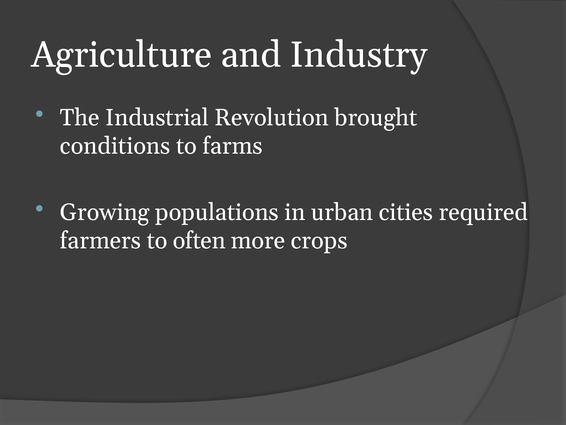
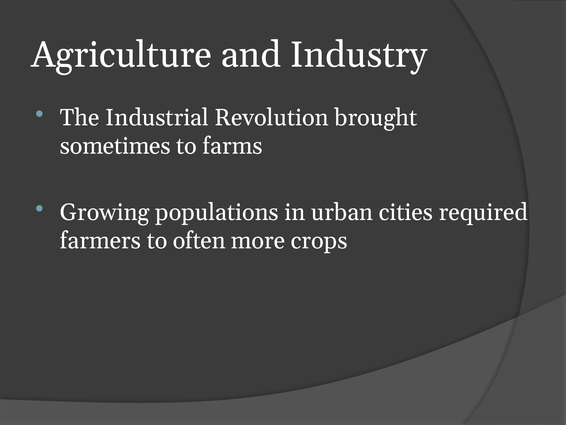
conditions: conditions -> sometimes (115, 146)
